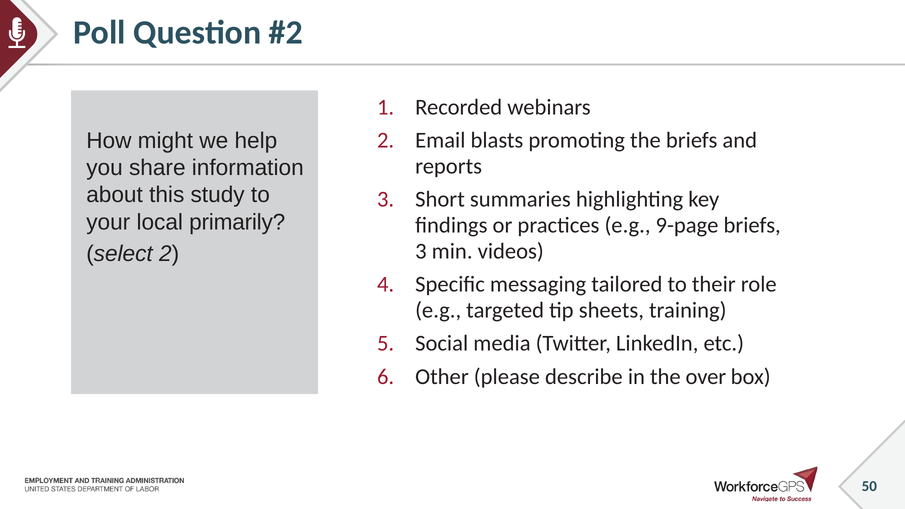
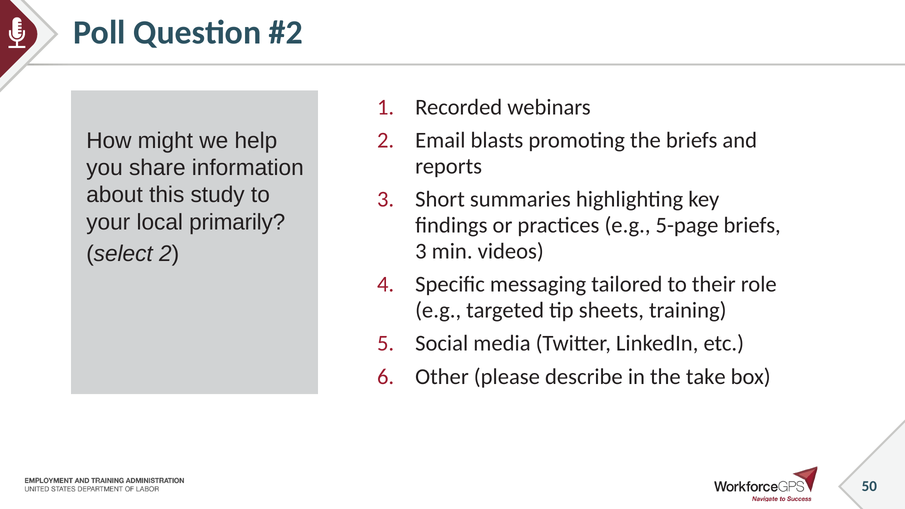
9-page: 9-page -> 5-page (687, 225)
over: over -> take (706, 377)
